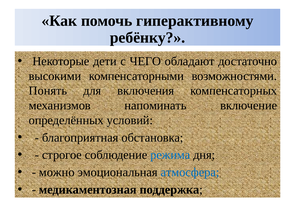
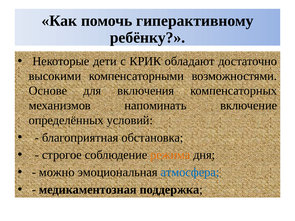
ЧЕГО: ЧЕГО -> КРИК (145, 61)
Понять: Понять -> Основе (48, 91)
режима colour: blue -> orange (170, 155)
